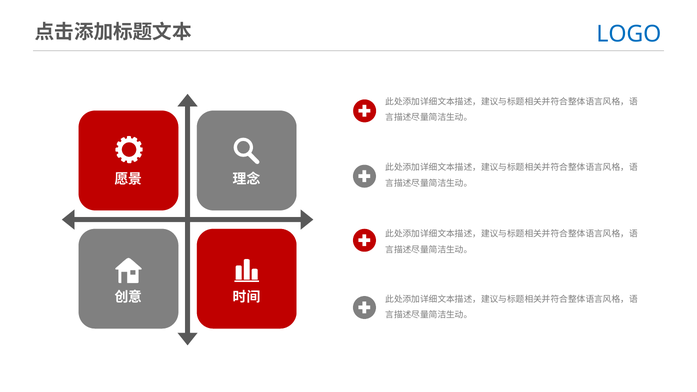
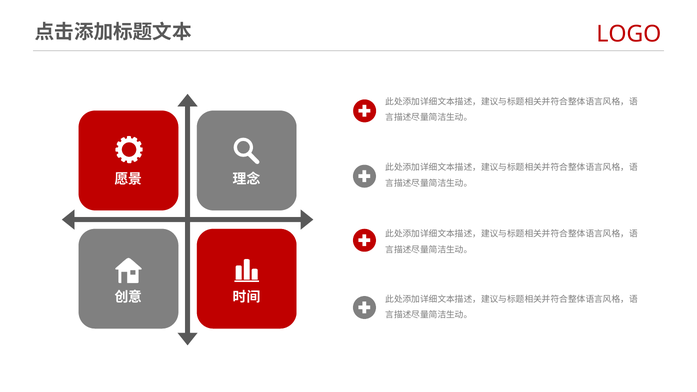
LOGO colour: blue -> red (629, 34)
